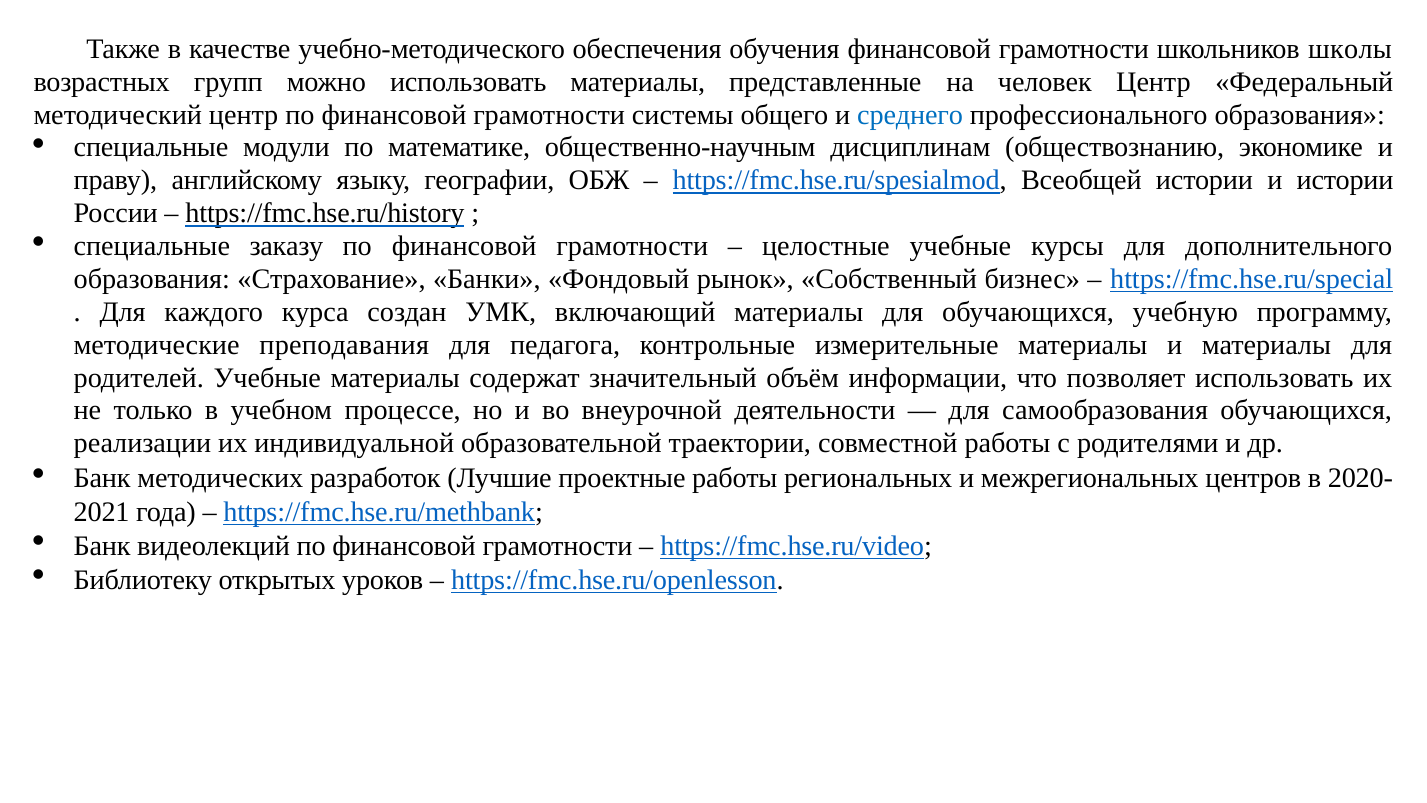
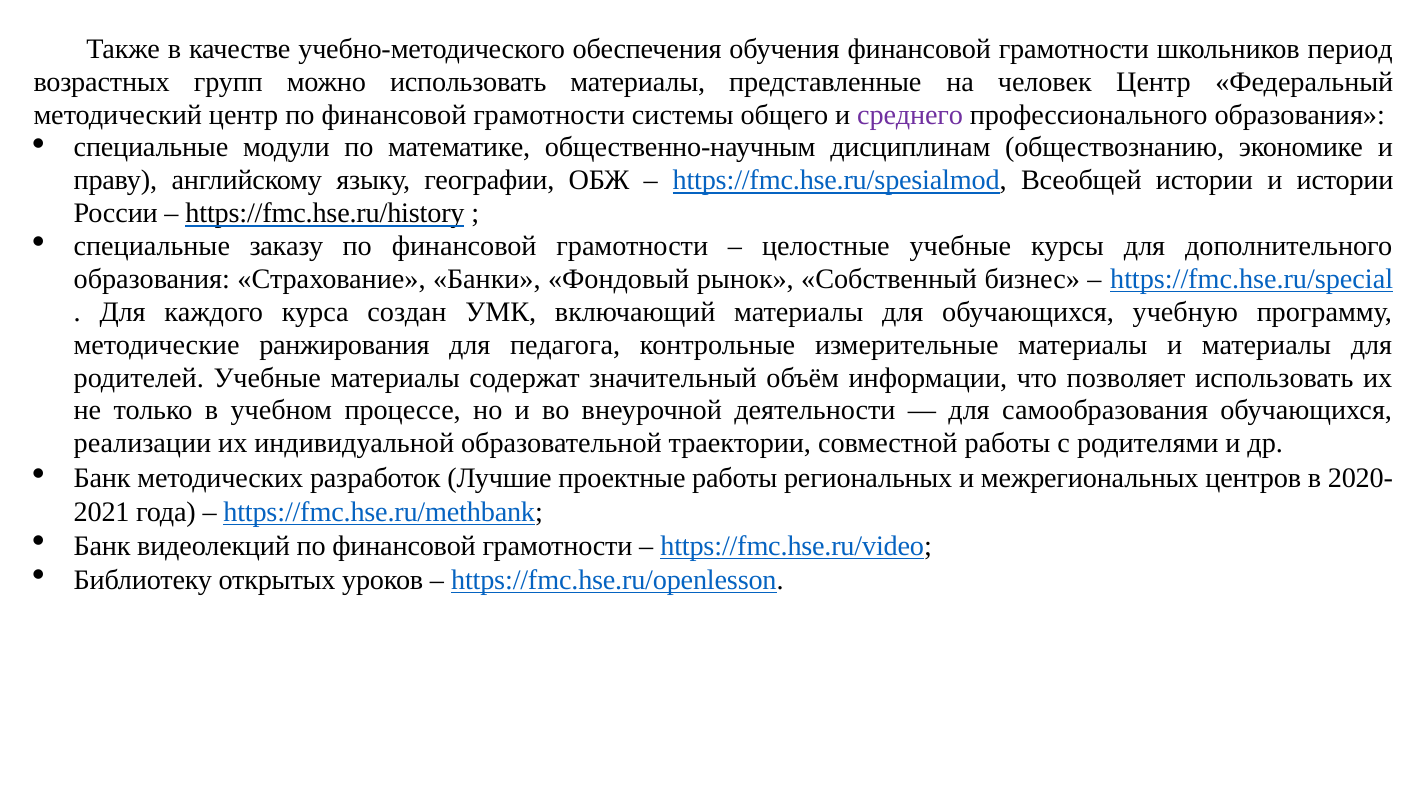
школы: школы -> период (1350, 49)
среднего colour: blue -> purple (910, 115)
преподавания: преподавания -> ранжирования (344, 345)
